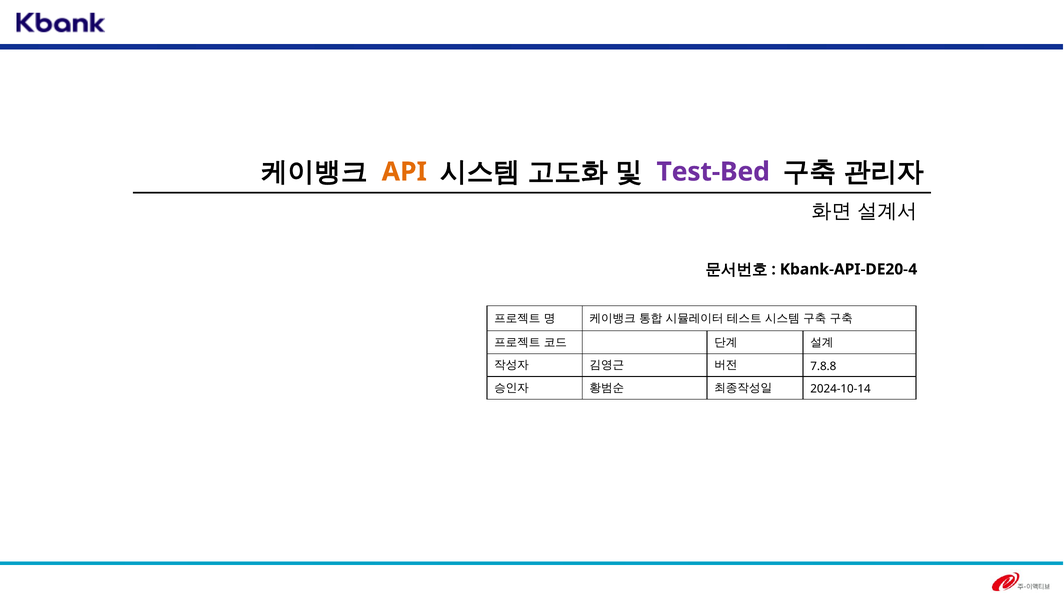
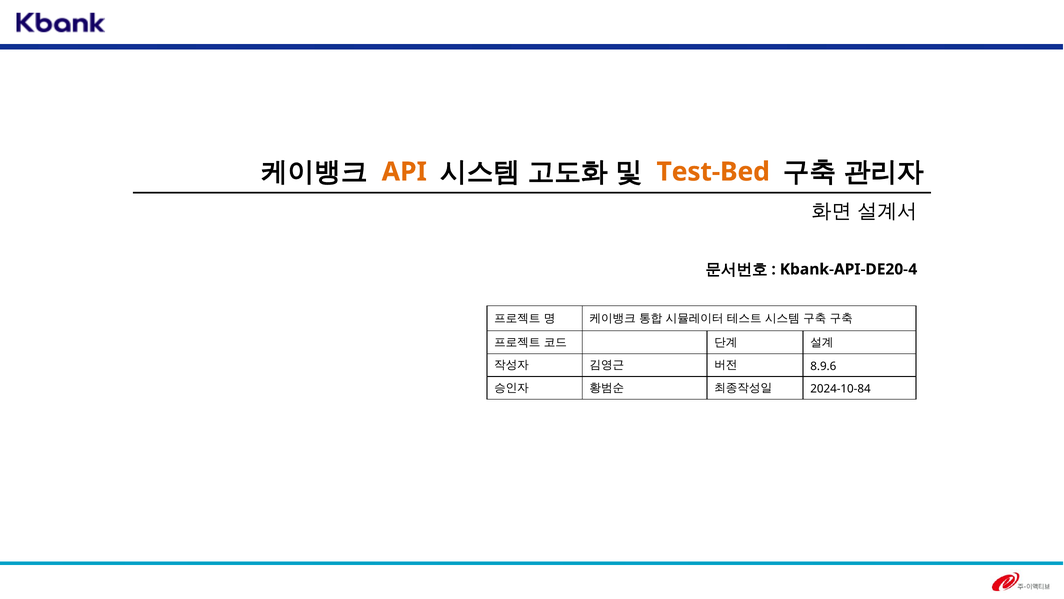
Test-Bed colour: purple -> orange (713, 172)
7.8.8: 7.8.8 -> 8.9.6 (823, 366)
2024-10-14: 2024-10-14 -> 2024-10-84 (840, 389)
